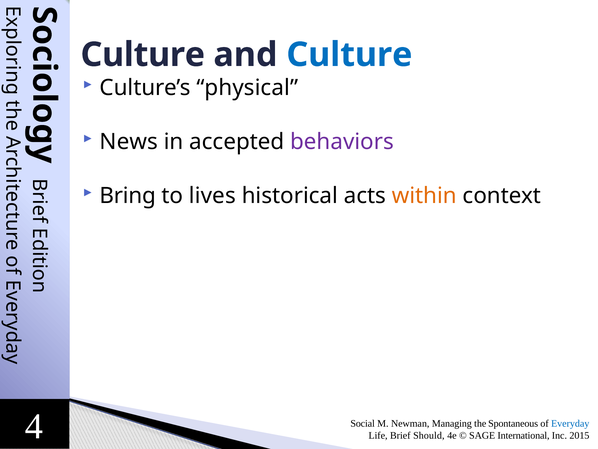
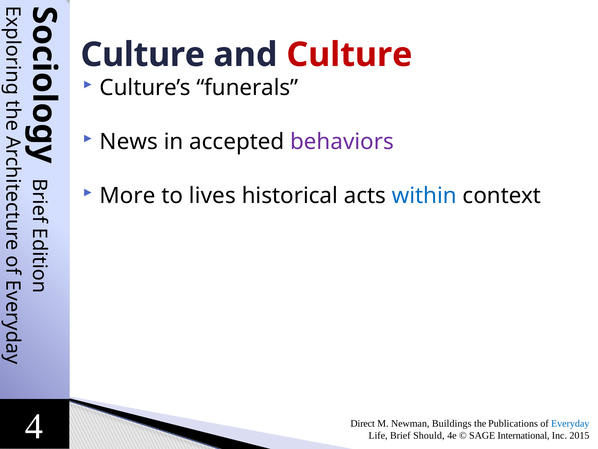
Culture colour: blue -> red (349, 55)
physical: physical -> funerals (247, 88)
Bring: Bring -> More (128, 195)
within colour: orange -> blue (424, 195)
Social: Social -> Direct (363, 423)
Managing: Managing -> Buildings (452, 423)
Spontaneous: Spontaneous -> Publications (513, 423)
